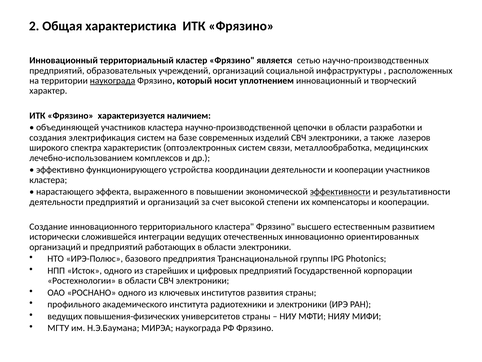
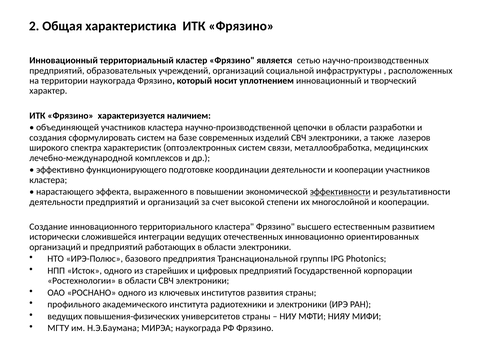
наукограда underline: present -> none (113, 81)
электрификация: электрификация -> сформулировать (102, 137)
лечебно-использованием: лечебно-использованием -> лечебно-международной (81, 158)
устройства: устройства -> подготовке (191, 170)
компенсаторы: компенсаторы -> многослойной (341, 202)
